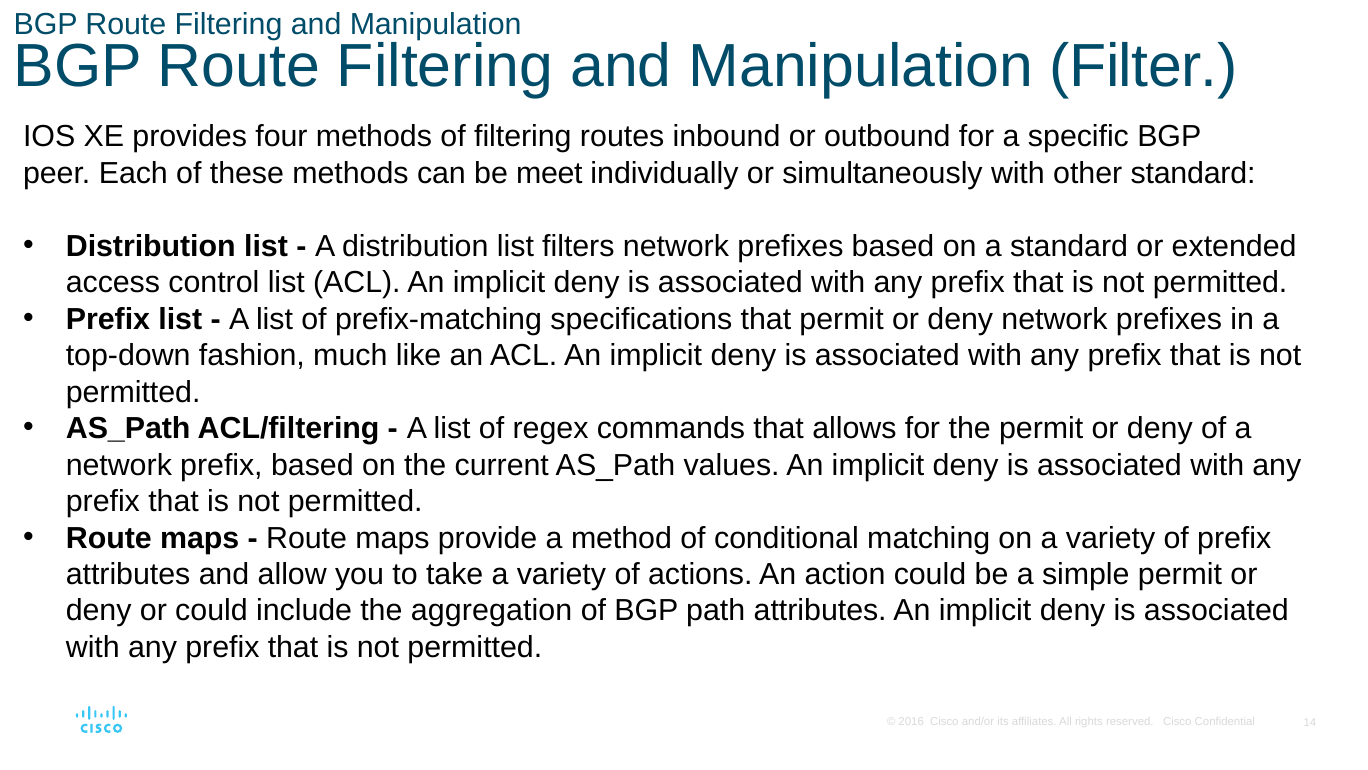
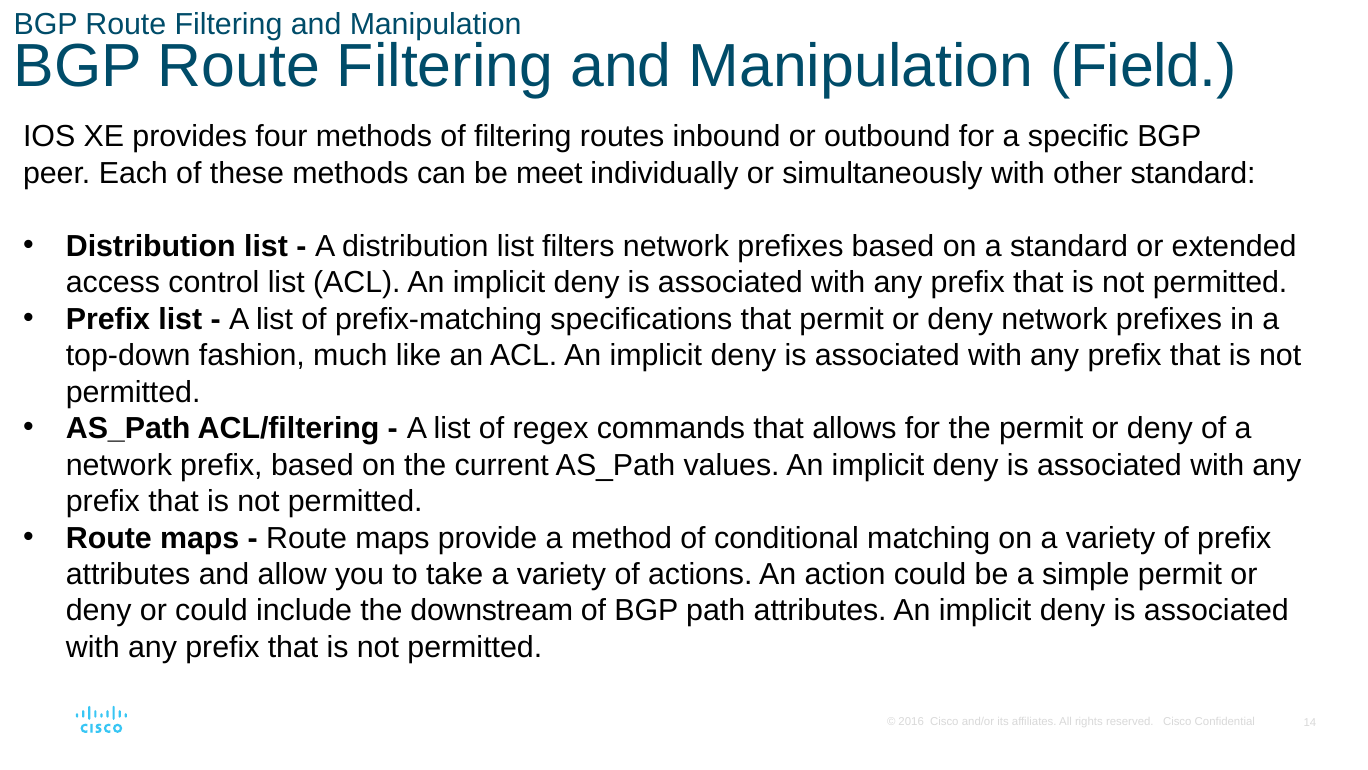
Filter: Filter -> Field (1144, 67)
aggregation: aggregation -> downstream (492, 611)
